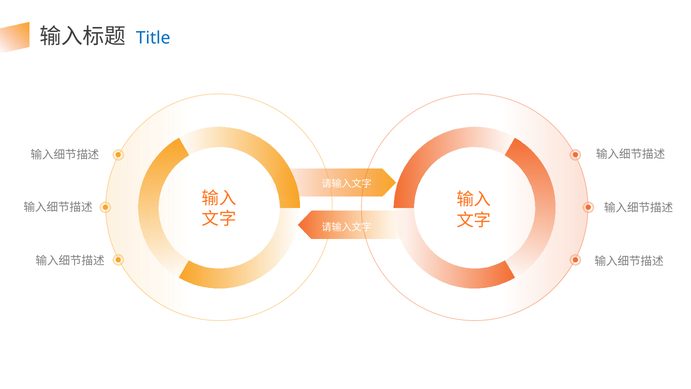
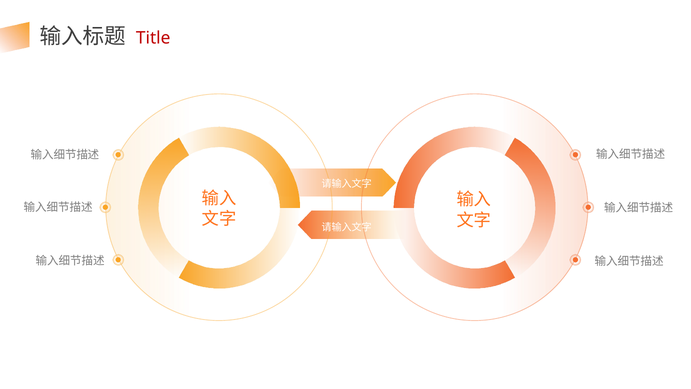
Title colour: blue -> red (153, 38)
